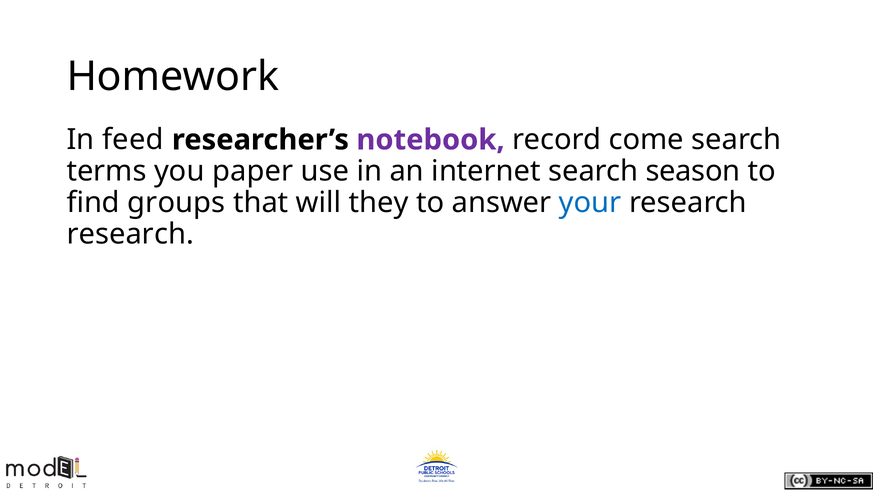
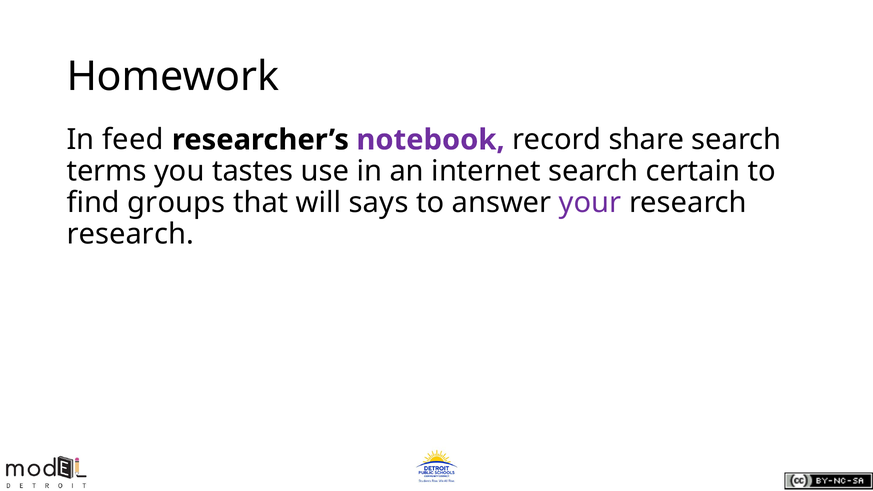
come: come -> share (646, 140)
paper: paper -> tastes (253, 171)
season: season -> certain (693, 171)
they: they -> says (379, 203)
your colour: blue -> purple (590, 203)
